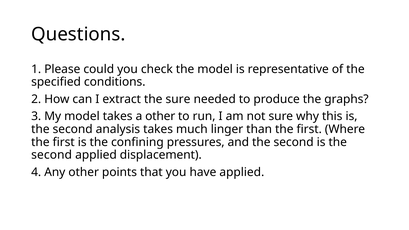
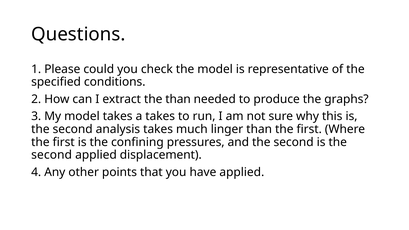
the sure: sure -> than (178, 99)
a other: other -> takes (160, 116)
